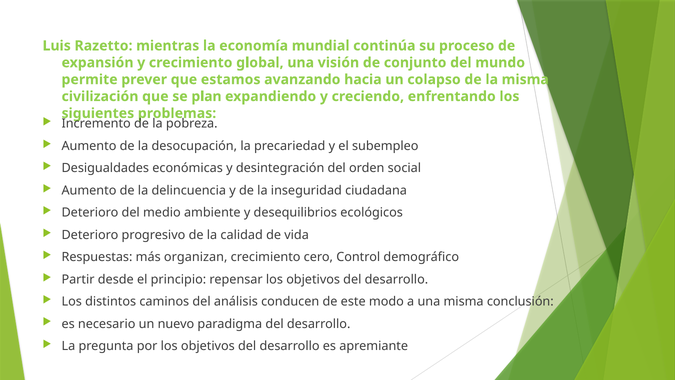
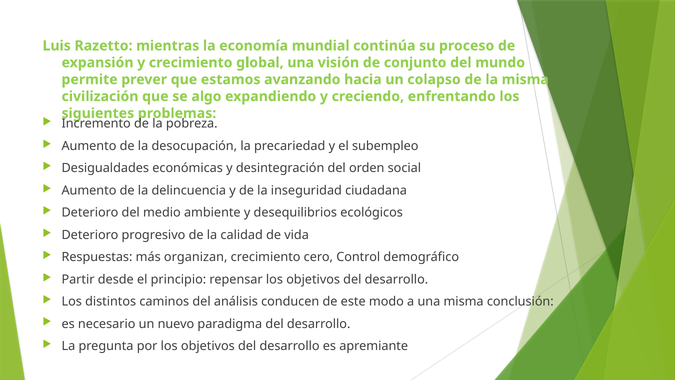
plan: plan -> algo (206, 96)
